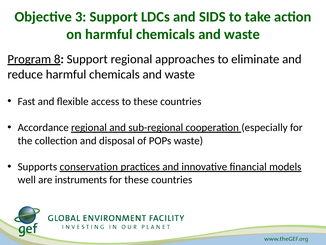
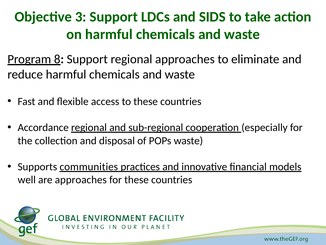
conservation: conservation -> communities (89, 166)
are instruments: instruments -> approaches (81, 179)
